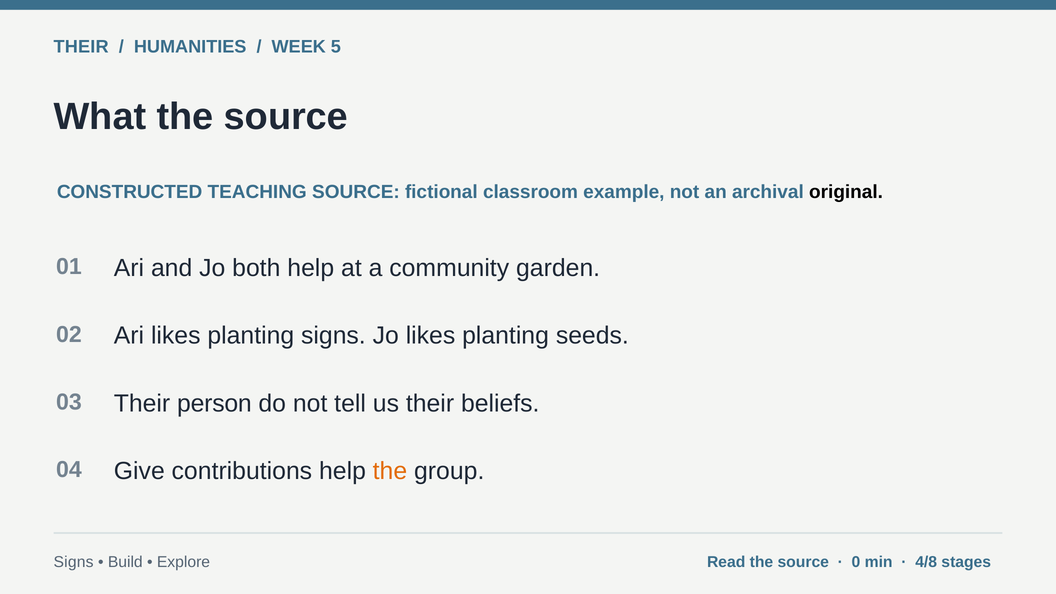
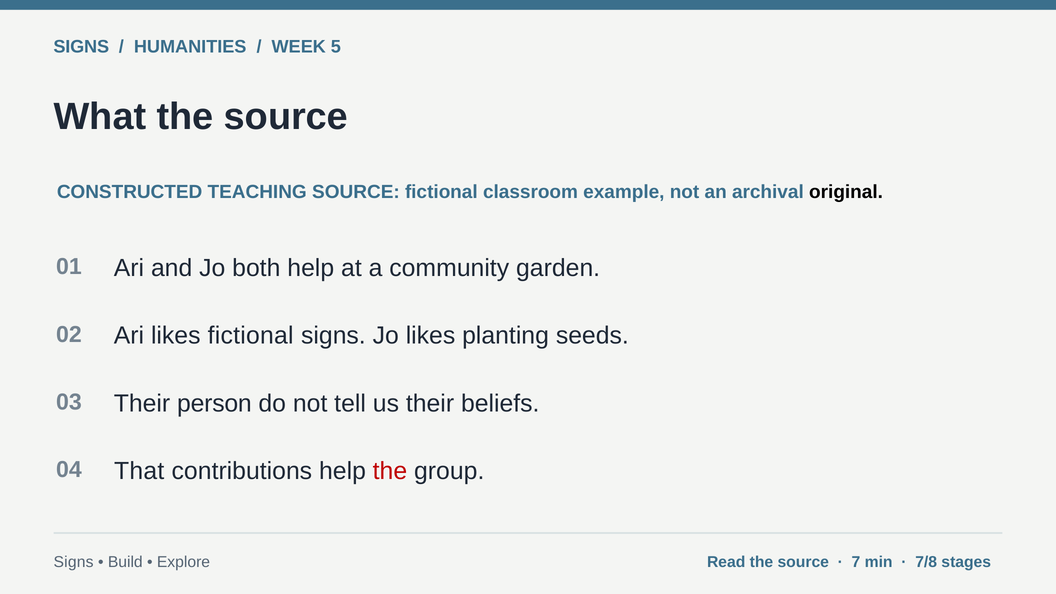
THEIR: THEIR -> SIGNS (81, 47)
Ari likes planting: planting -> fictional (251, 336)
Give: Give -> That (139, 471)
the colour: orange -> red (390, 471)
0: 0 -> 7 (856, 562)
4/8: 4/8 -> 7/8 (926, 562)
